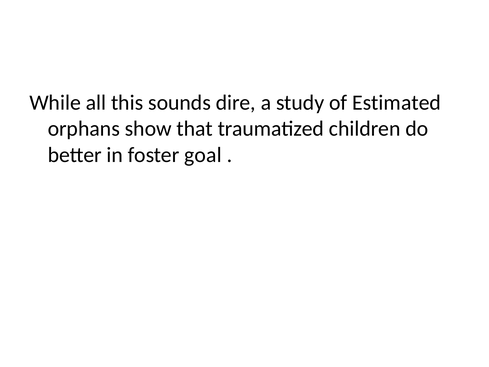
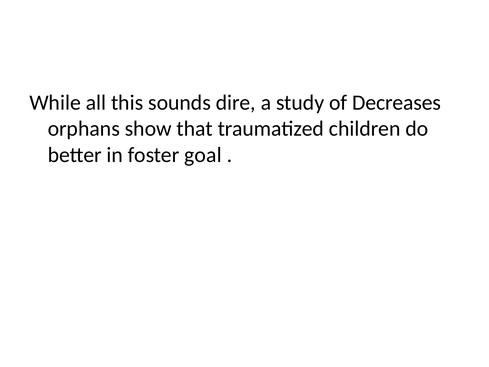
Estimated: Estimated -> Decreases (397, 103)
